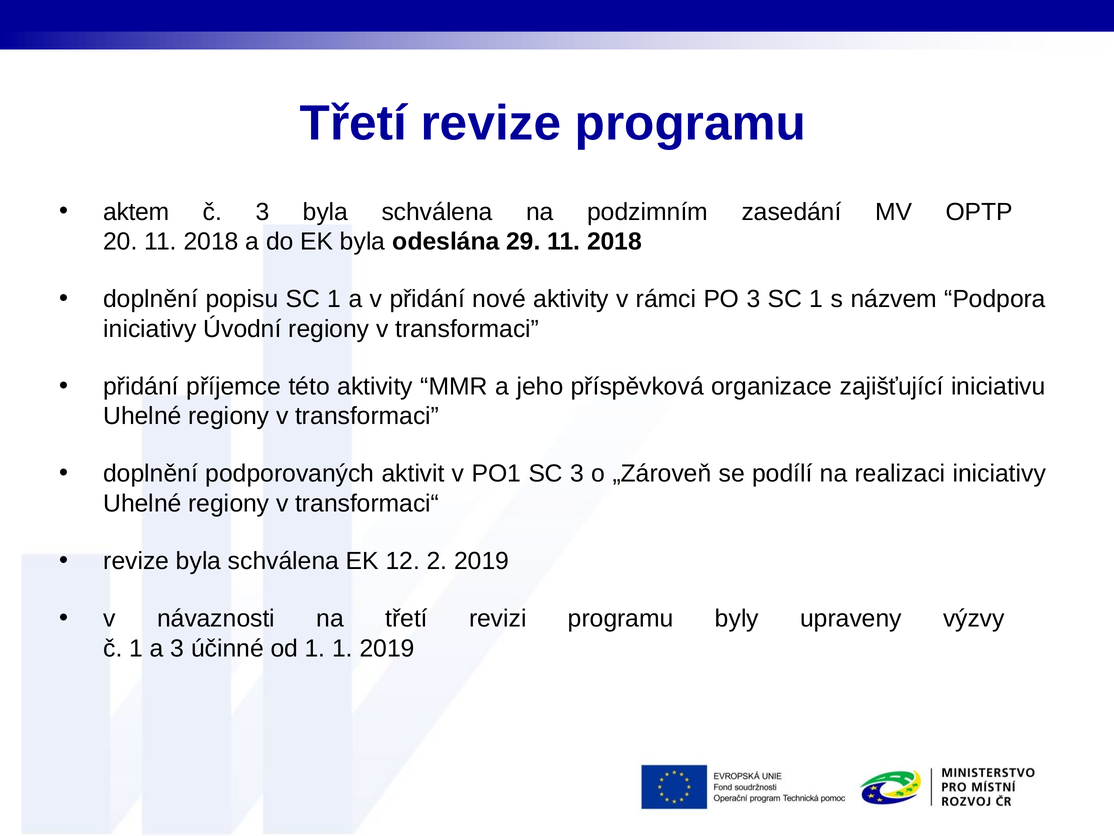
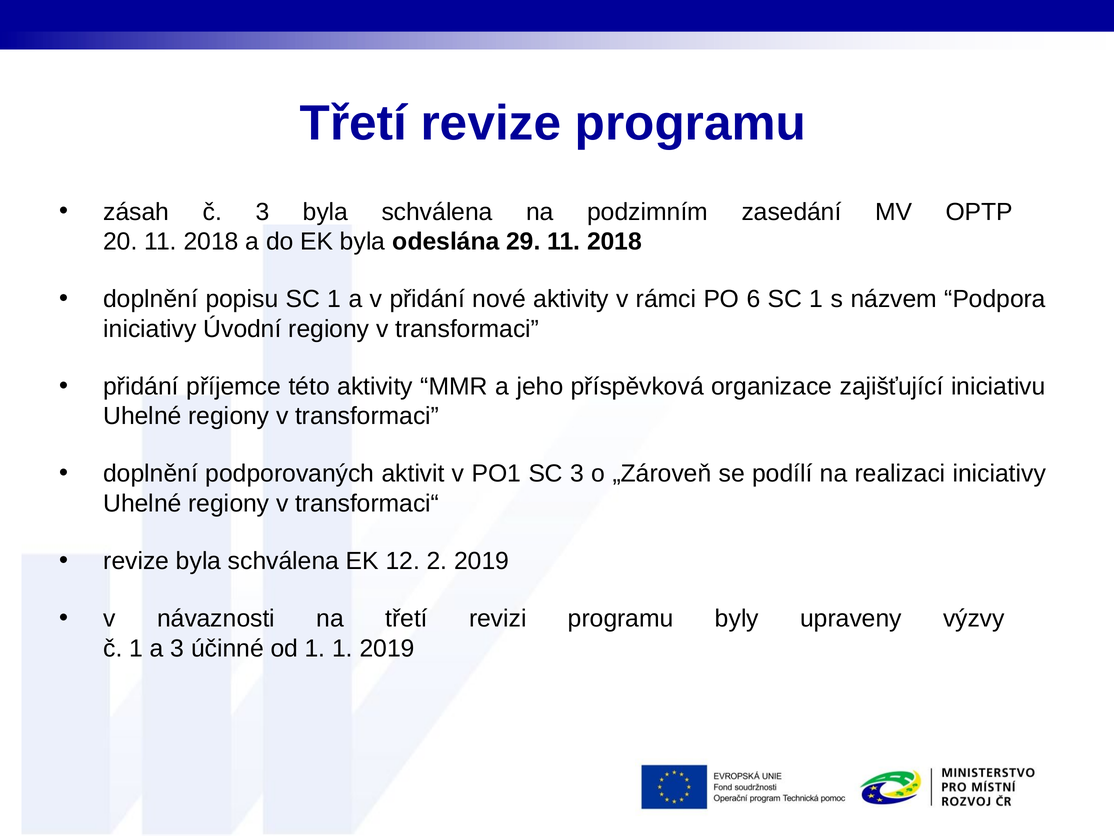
aktem: aktem -> zásah (136, 212)
PO 3: 3 -> 6 (754, 299)
